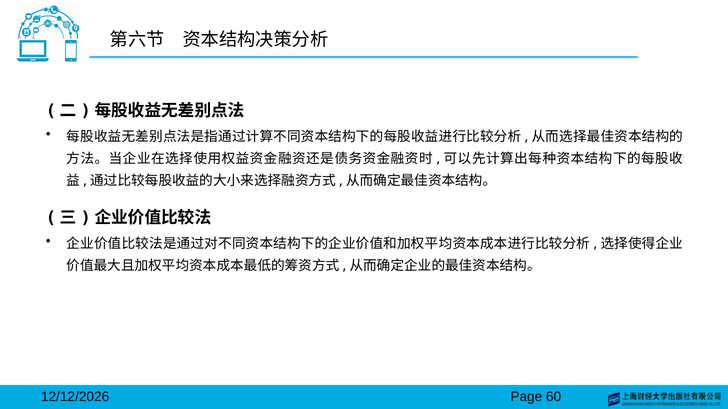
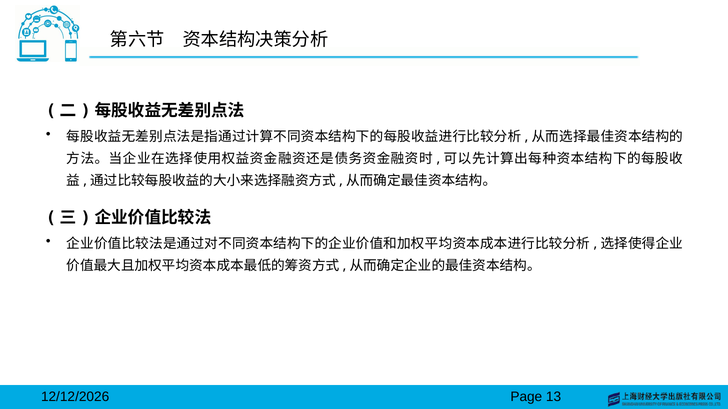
60: 60 -> 13 (554, 397)
